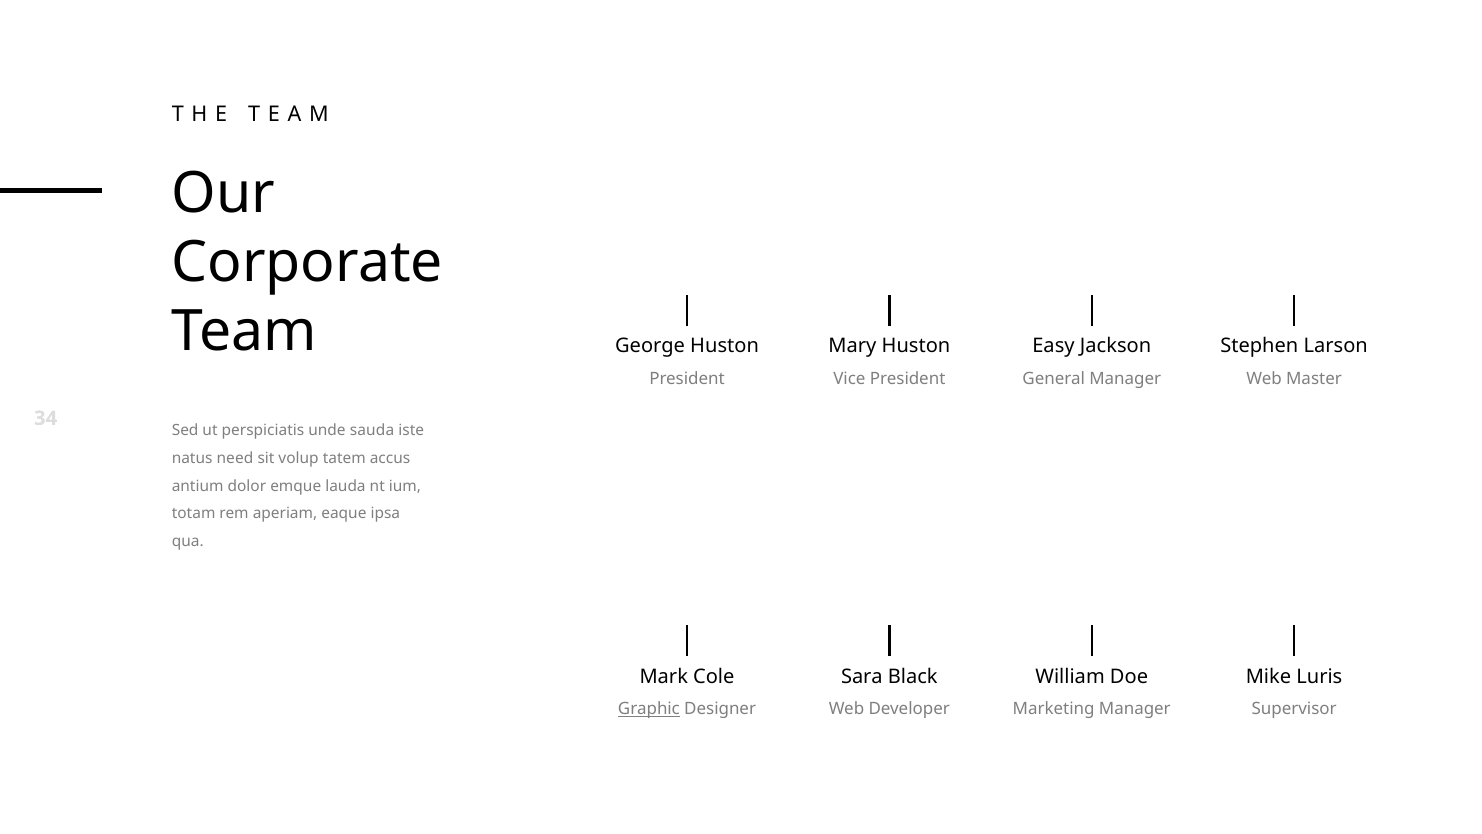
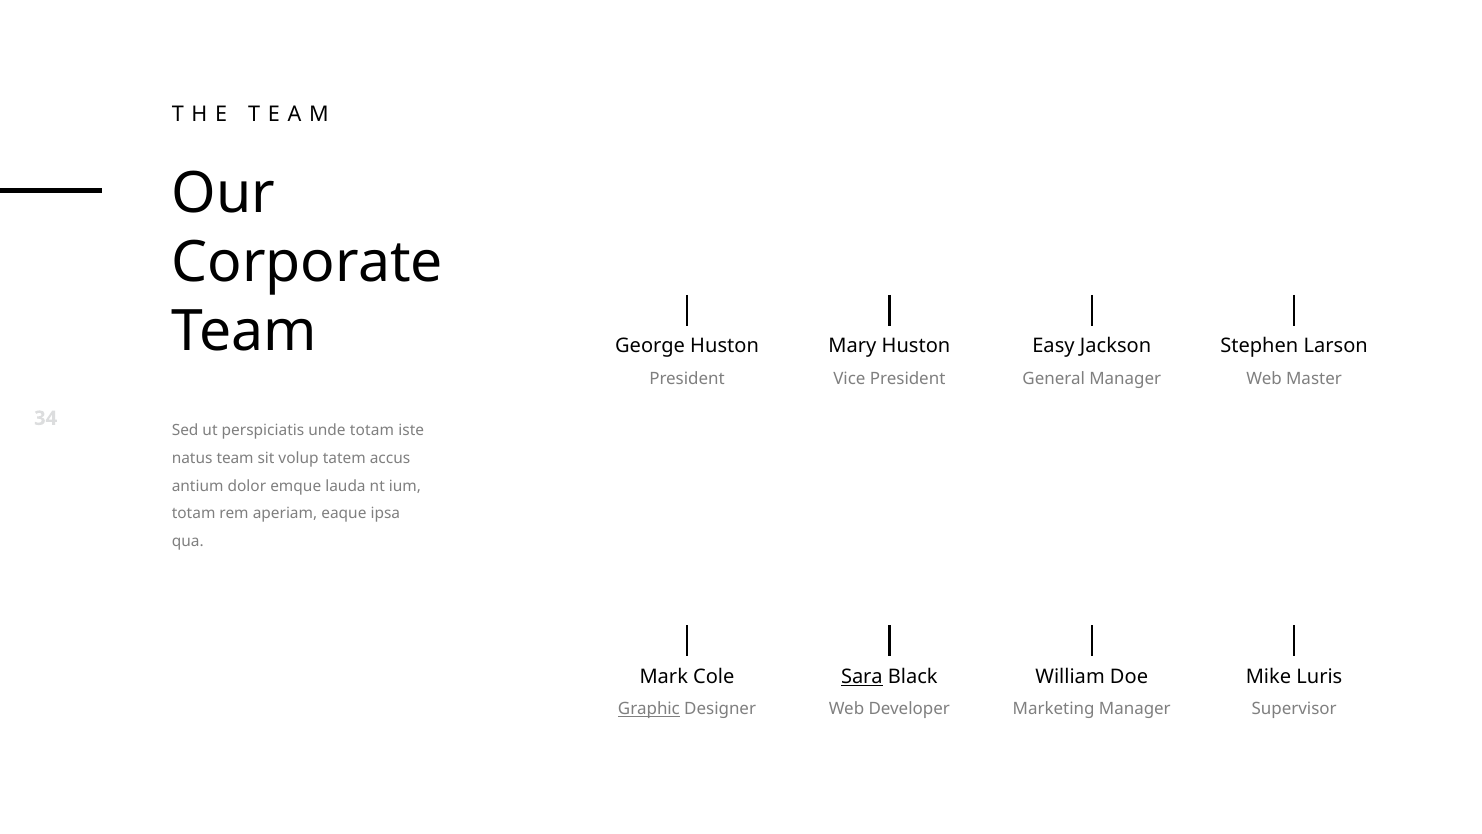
unde sauda: sauda -> totam (372, 430)
natus need: need -> team (235, 458)
Sara underline: none -> present (862, 676)
